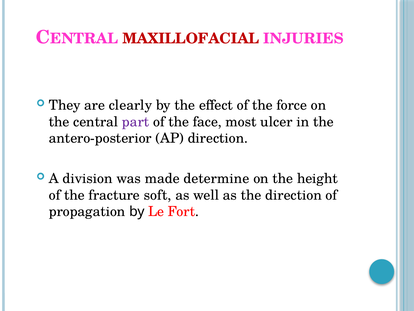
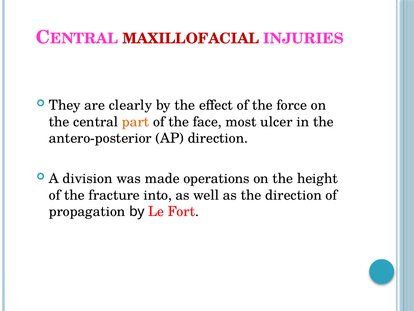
part colour: purple -> orange (136, 122)
determine: determine -> operations (216, 178)
soft: soft -> into (158, 195)
